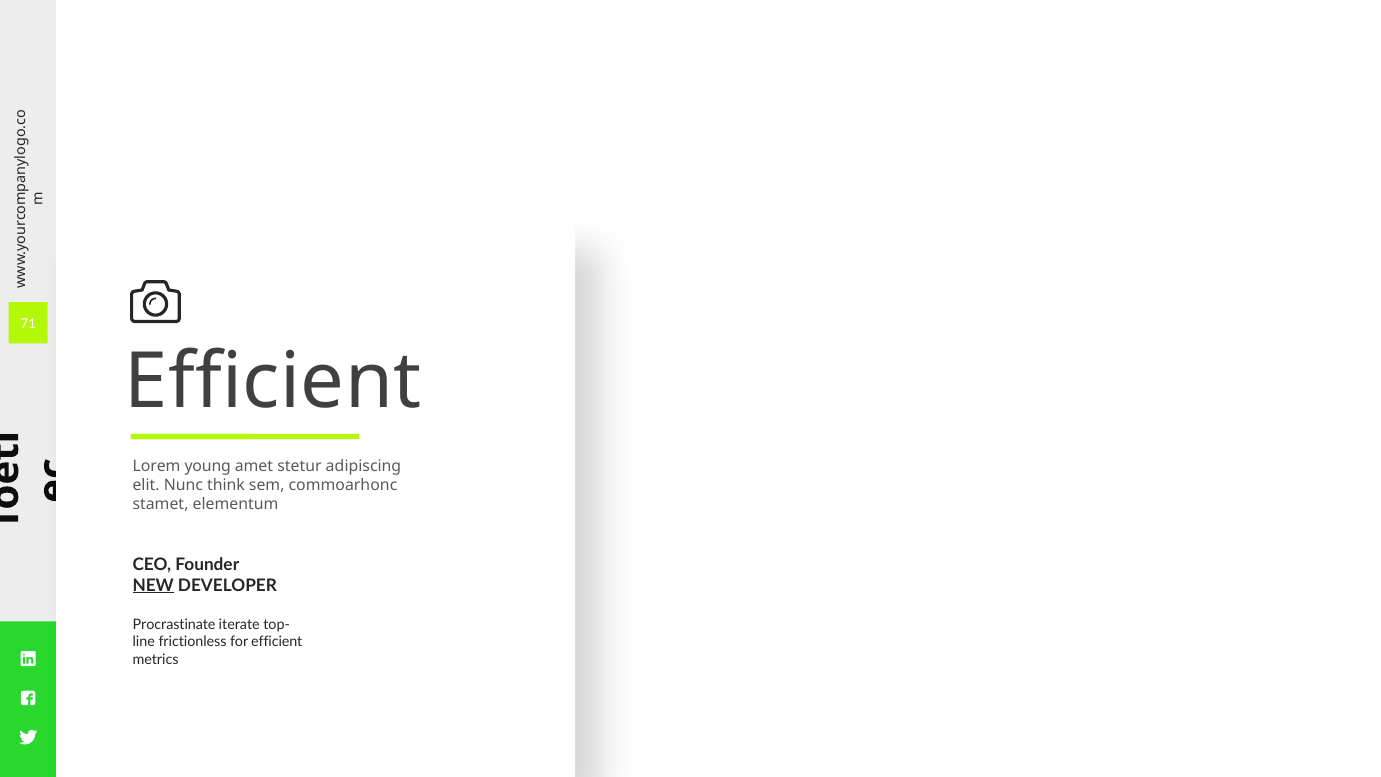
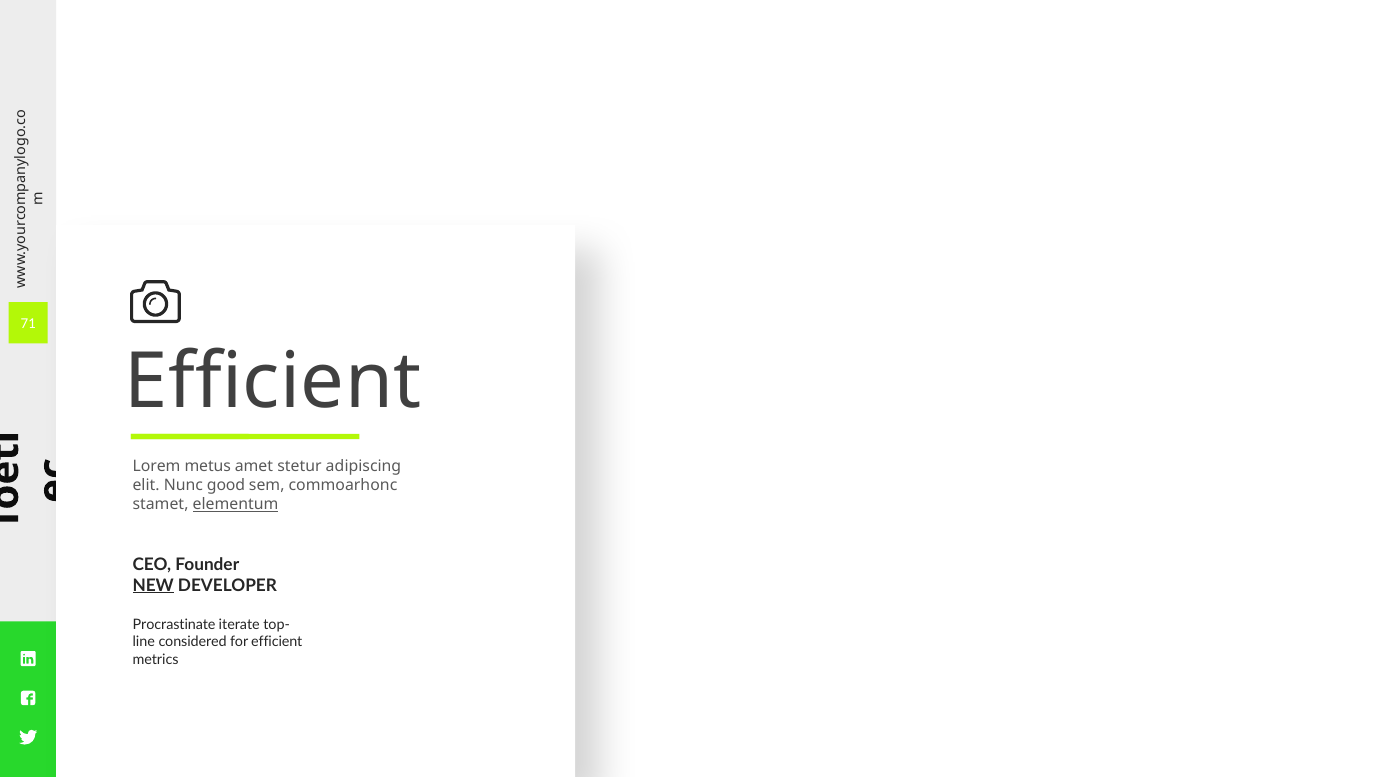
young: young -> metus (208, 466)
think: think -> good (226, 485)
elementum underline: none -> present (236, 504)
frictionless: frictionless -> considered (193, 642)
